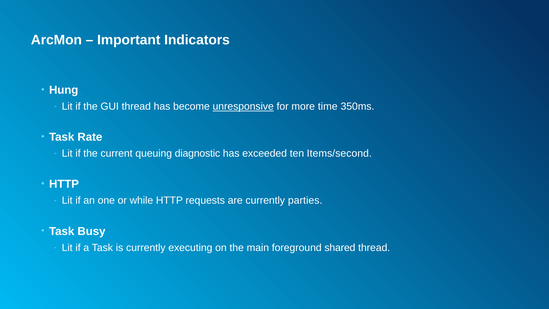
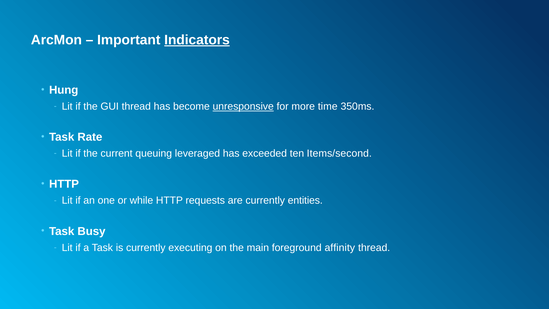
Indicators underline: none -> present (197, 40)
diagnostic: diagnostic -> leveraged (197, 153)
parties: parties -> entities (305, 200)
shared: shared -> affinity (340, 247)
